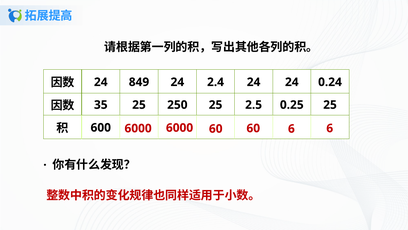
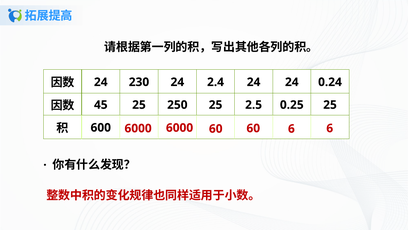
849: 849 -> 230 (139, 82)
35: 35 -> 45 (101, 105)
